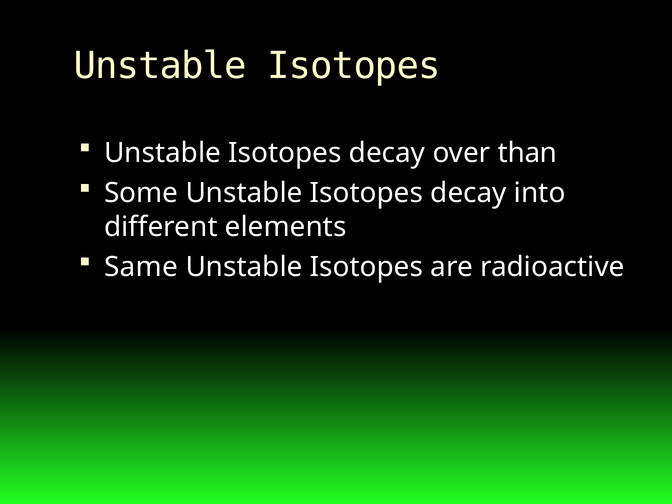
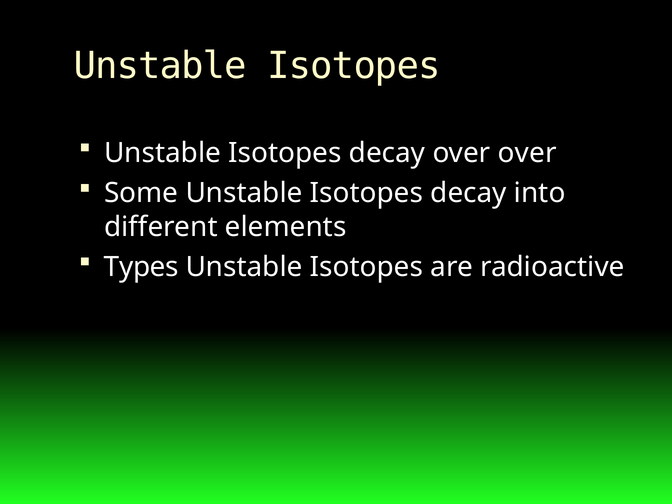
over than: than -> over (527, 153)
Same: Same -> Types (141, 267)
